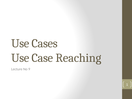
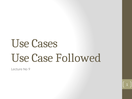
Reaching: Reaching -> Followed (78, 58)
